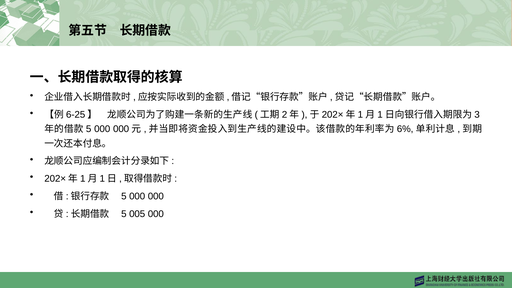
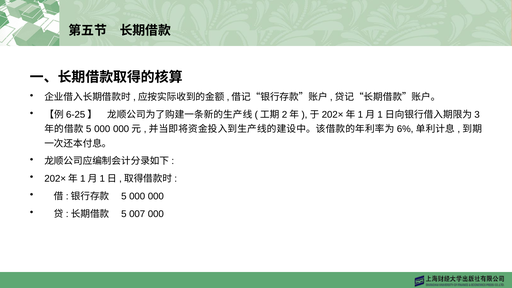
005: 005 -> 007 (137, 214)
